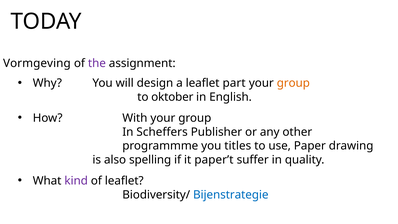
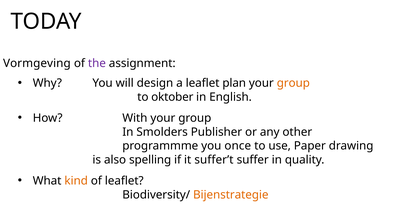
part: part -> plan (234, 83)
Scheffers: Scheffers -> Smolders (162, 132)
titles: titles -> once (238, 146)
paper’t: paper’t -> suffer’t (214, 160)
kind colour: purple -> orange (76, 181)
Bijenstrategie colour: blue -> orange (231, 195)
